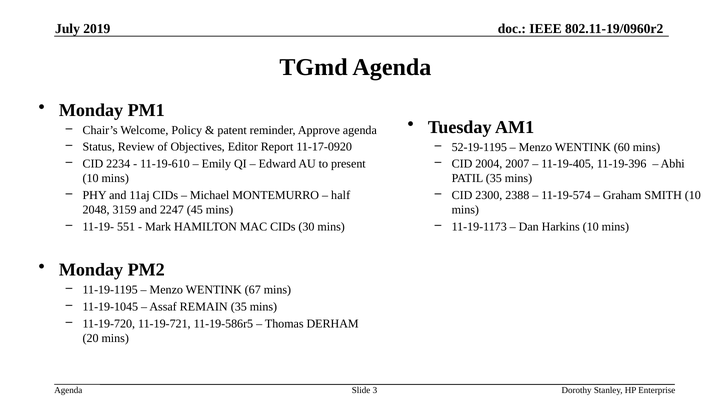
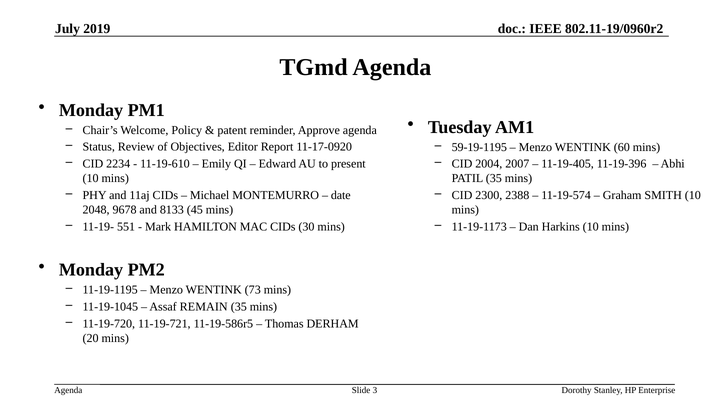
52-19-1195: 52-19-1195 -> 59-19-1195 (479, 147)
half: half -> date (341, 195)
3159: 3159 -> 9678 (125, 209)
2247: 2247 -> 8133 (172, 209)
67: 67 -> 73 (253, 290)
